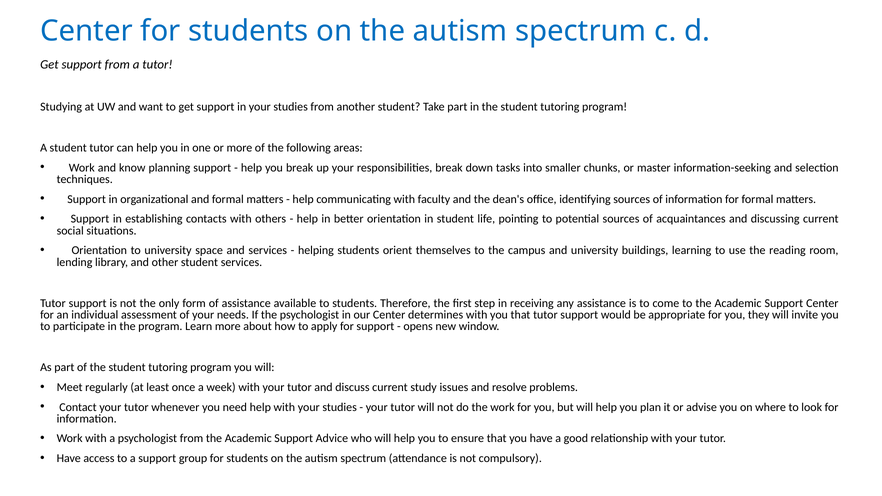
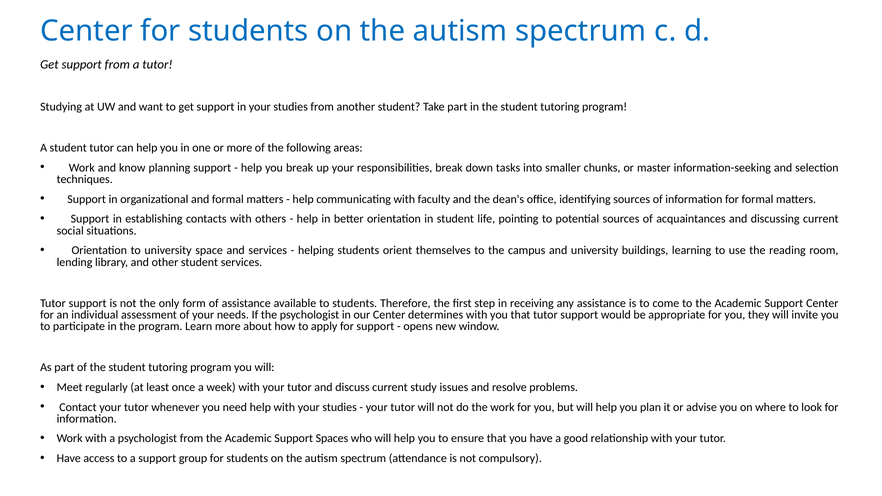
Advice: Advice -> Spaces (332, 439)
